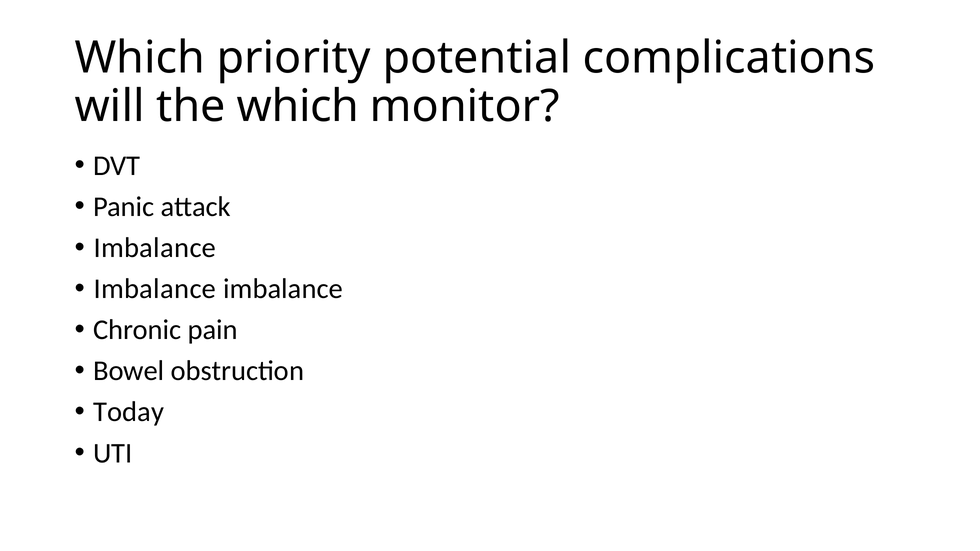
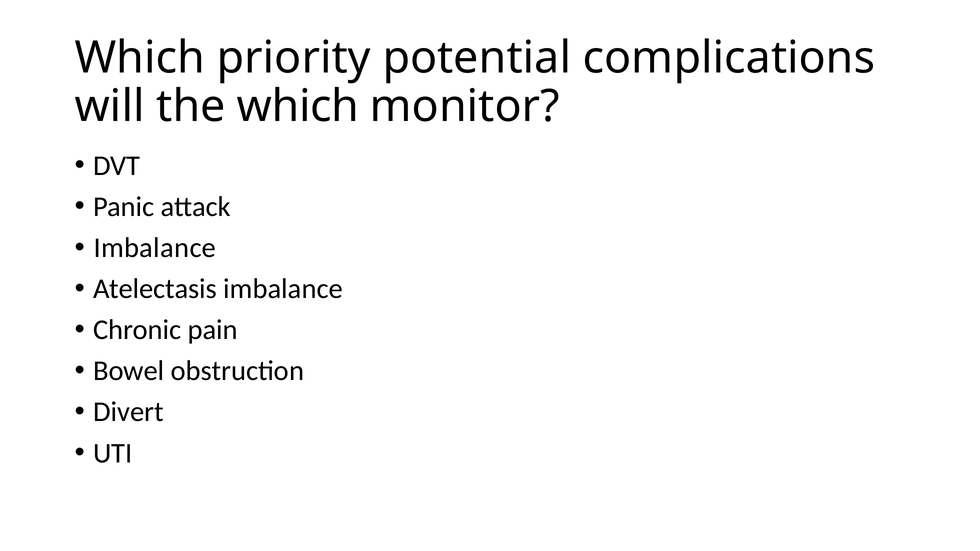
Imbalance: Imbalance -> Atelectasis (155, 289)
Today: Today -> Divert (129, 412)
